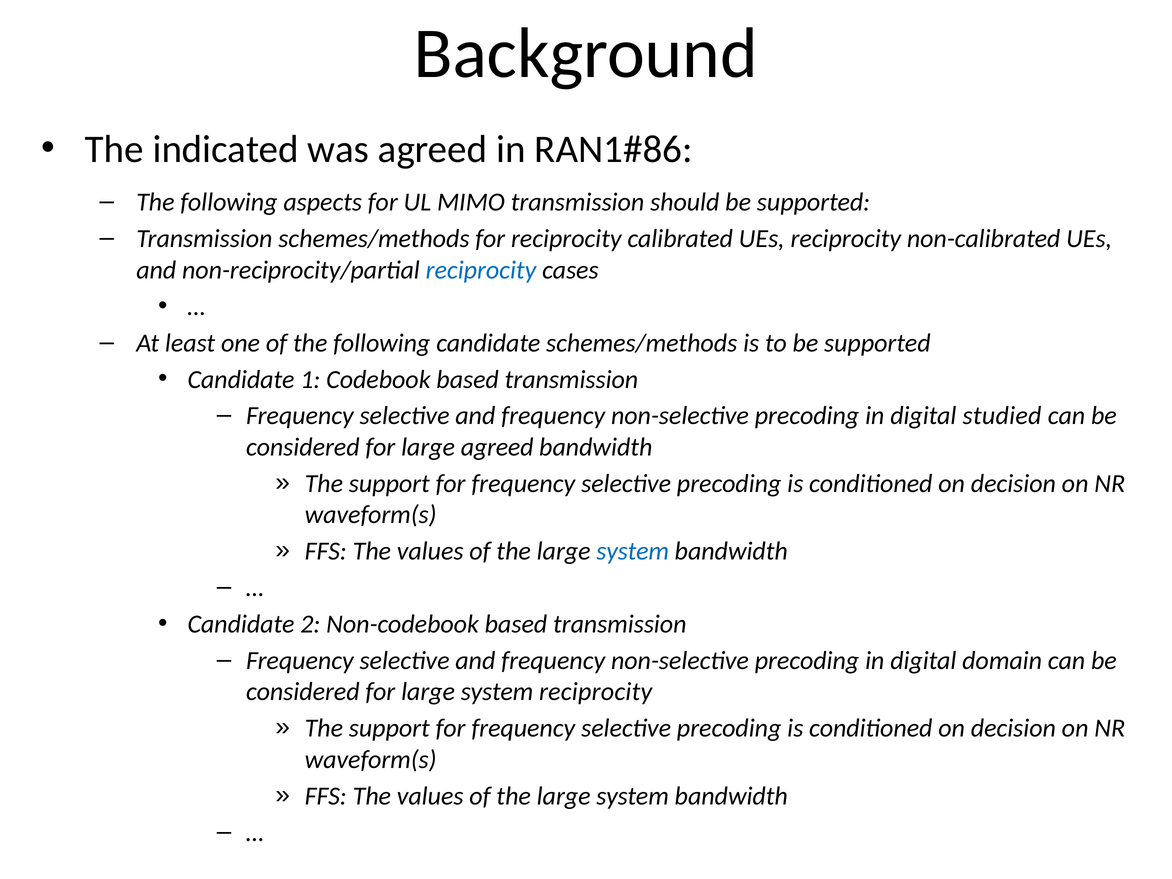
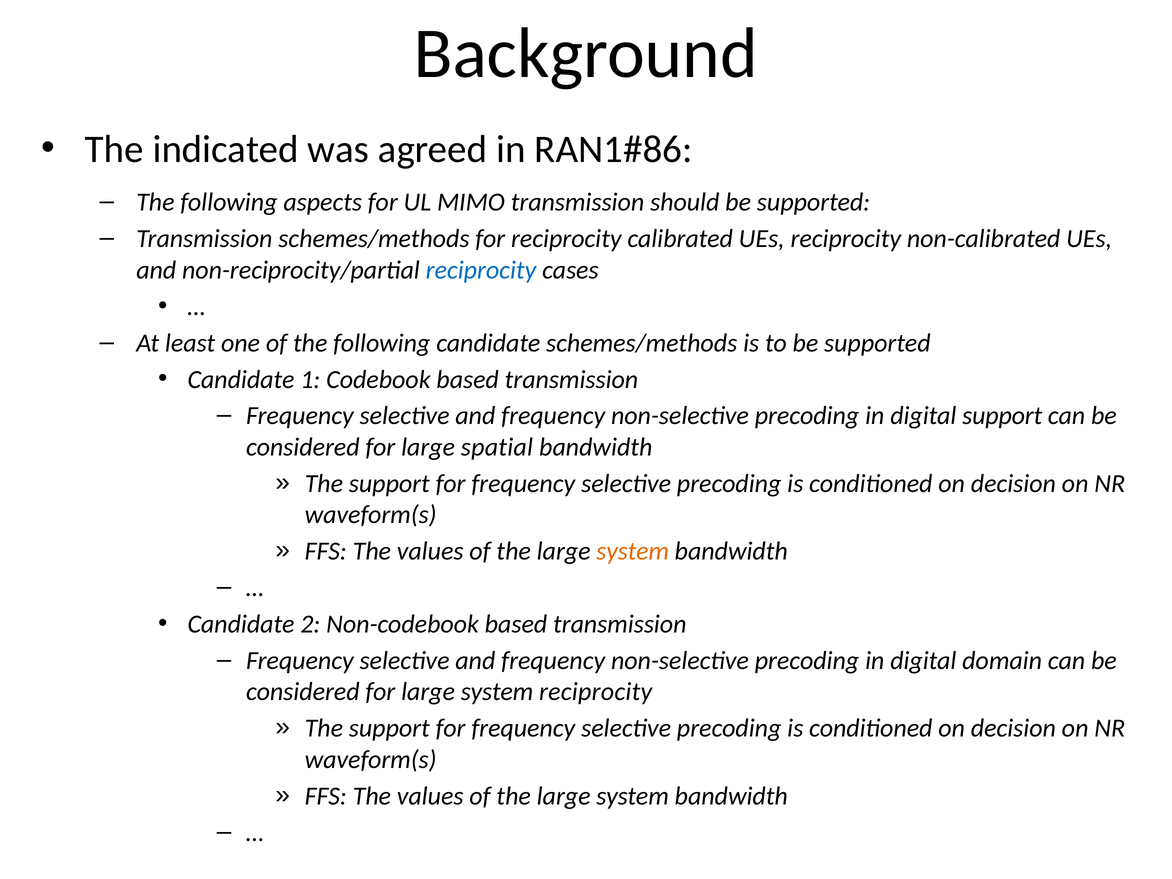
digital studied: studied -> support (1002, 416)
large agreed: agreed -> spatial (497, 447)
system colour: blue -> orange (633, 551)
